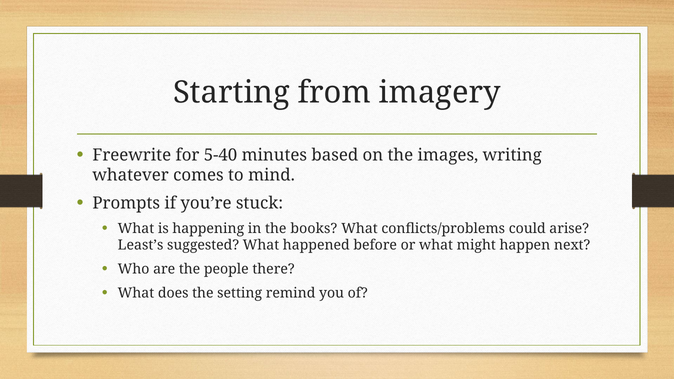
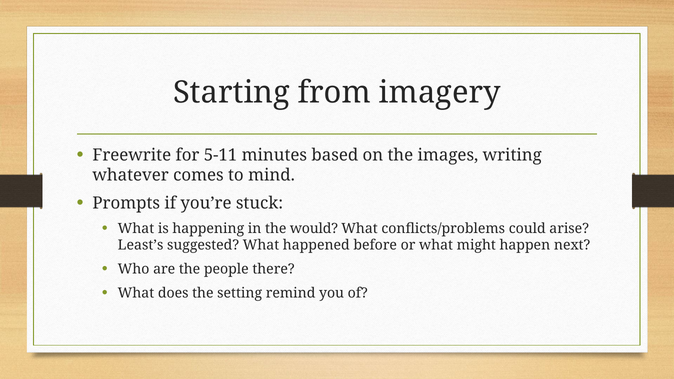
5-40: 5-40 -> 5-11 (221, 155)
books: books -> would (314, 229)
